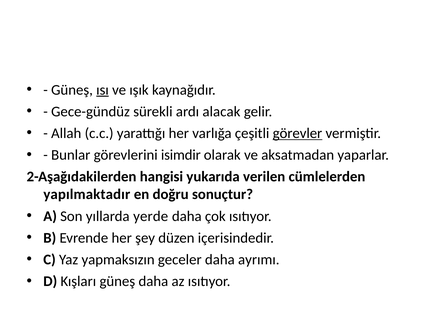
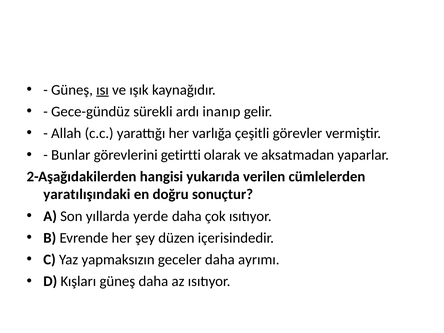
alacak: alacak -> inanıp (221, 112)
görevler underline: present -> none (297, 133)
isimdir: isimdir -> getirtti (181, 155)
yapılmaktadır: yapılmaktadır -> yaratılışındaki (87, 194)
